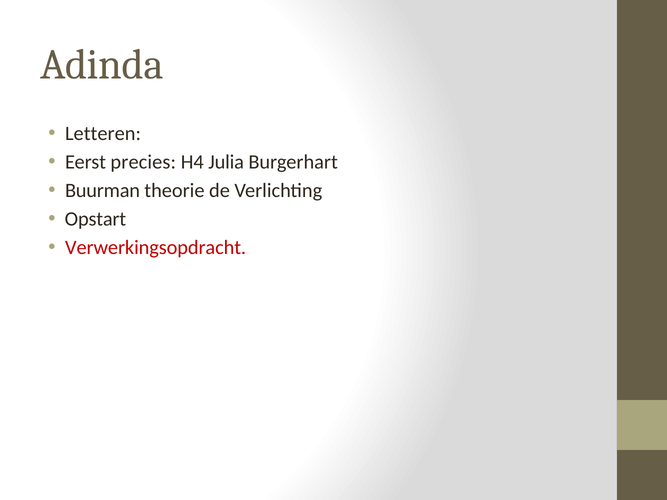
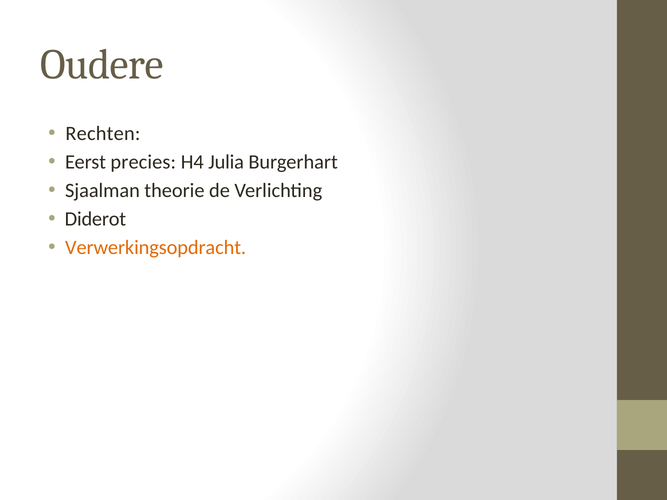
Adinda: Adinda -> Oudere (102, 65)
Letteren: Letteren -> Rechten (103, 134)
Buurman: Buurman -> Sjaalman (102, 191)
Opstart: Opstart -> Diderot (95, 219)
Verwerkingsopdracht colour: red -> orange (156, 248)
